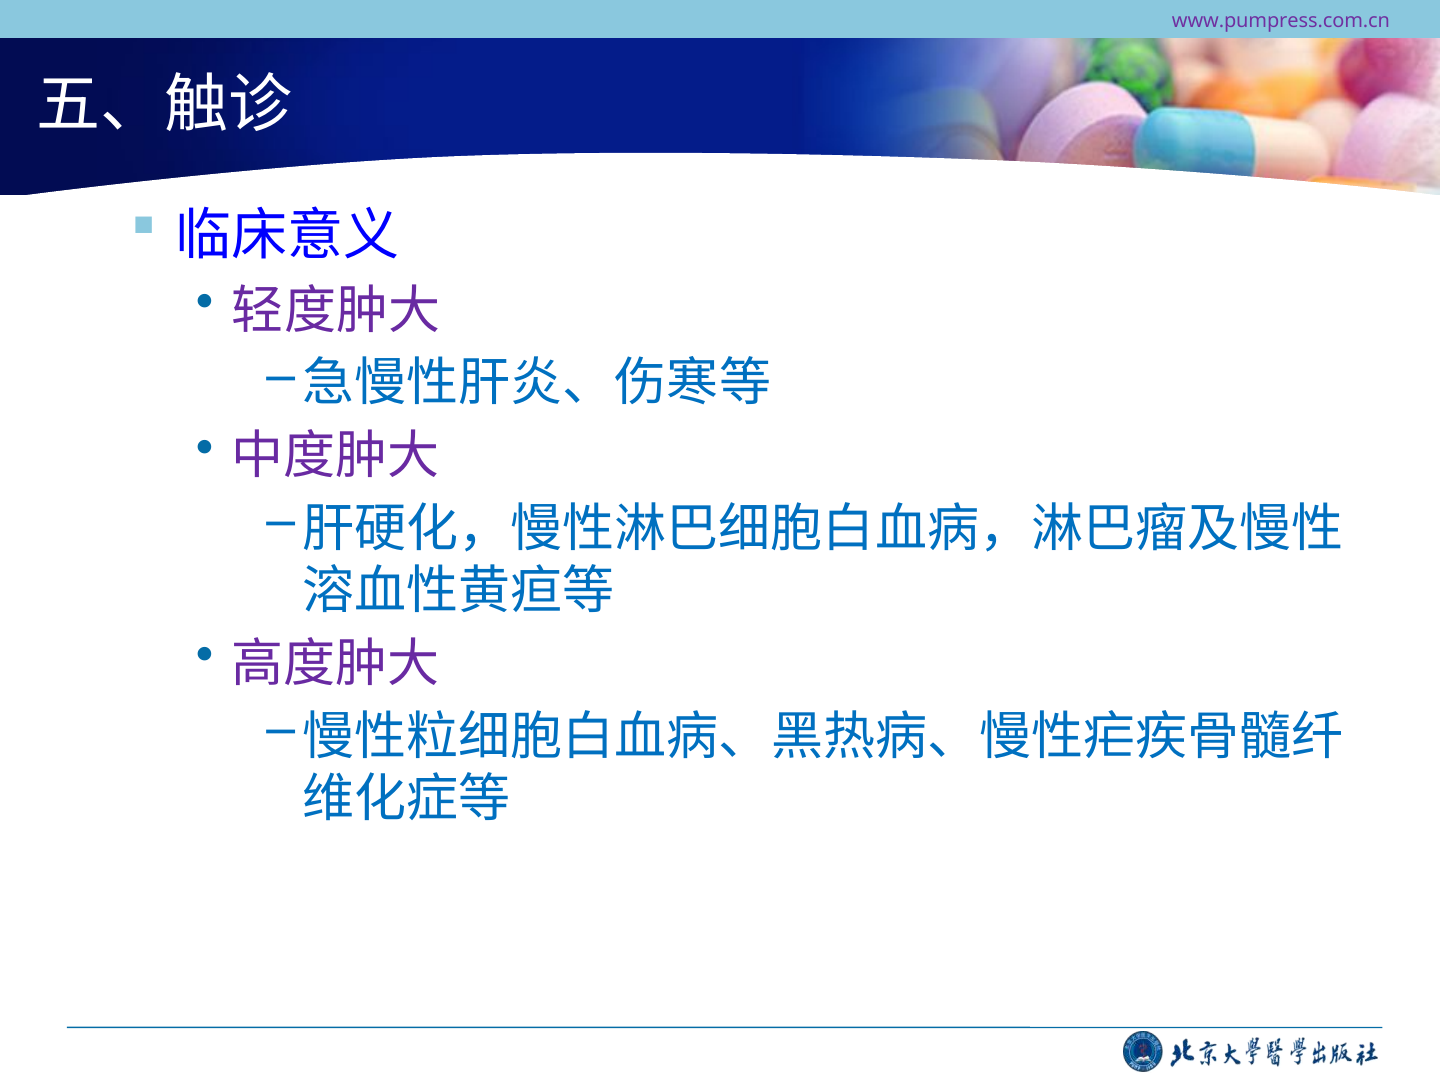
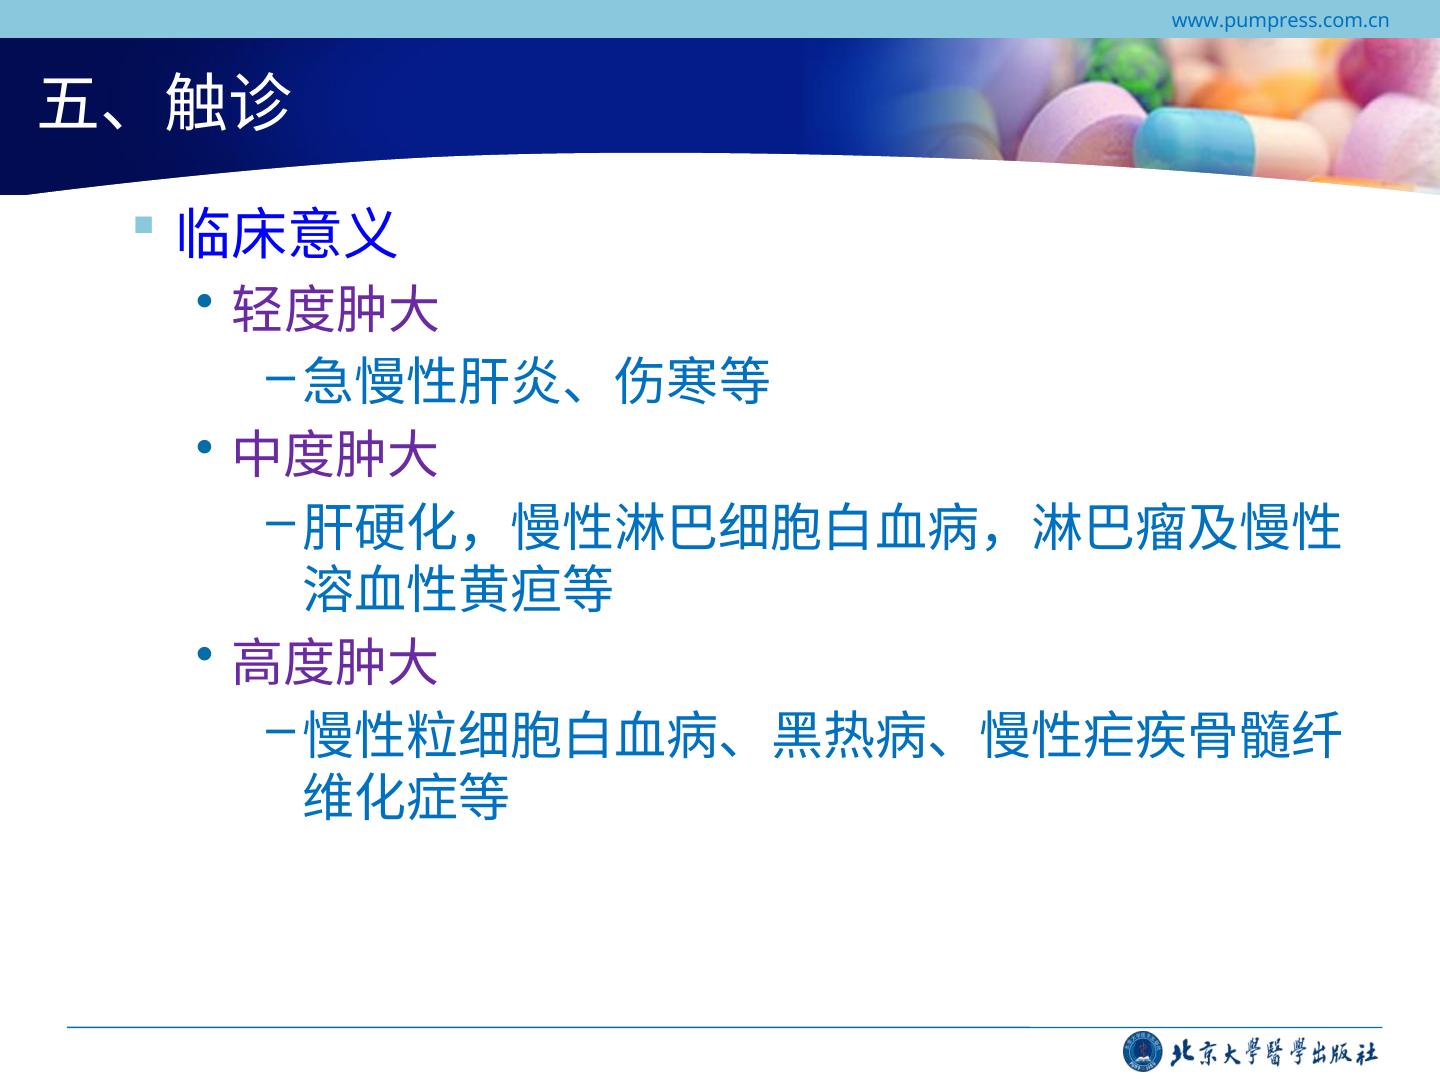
www.pumpress.com.cn colour: purple -> blue (1281, 21)
